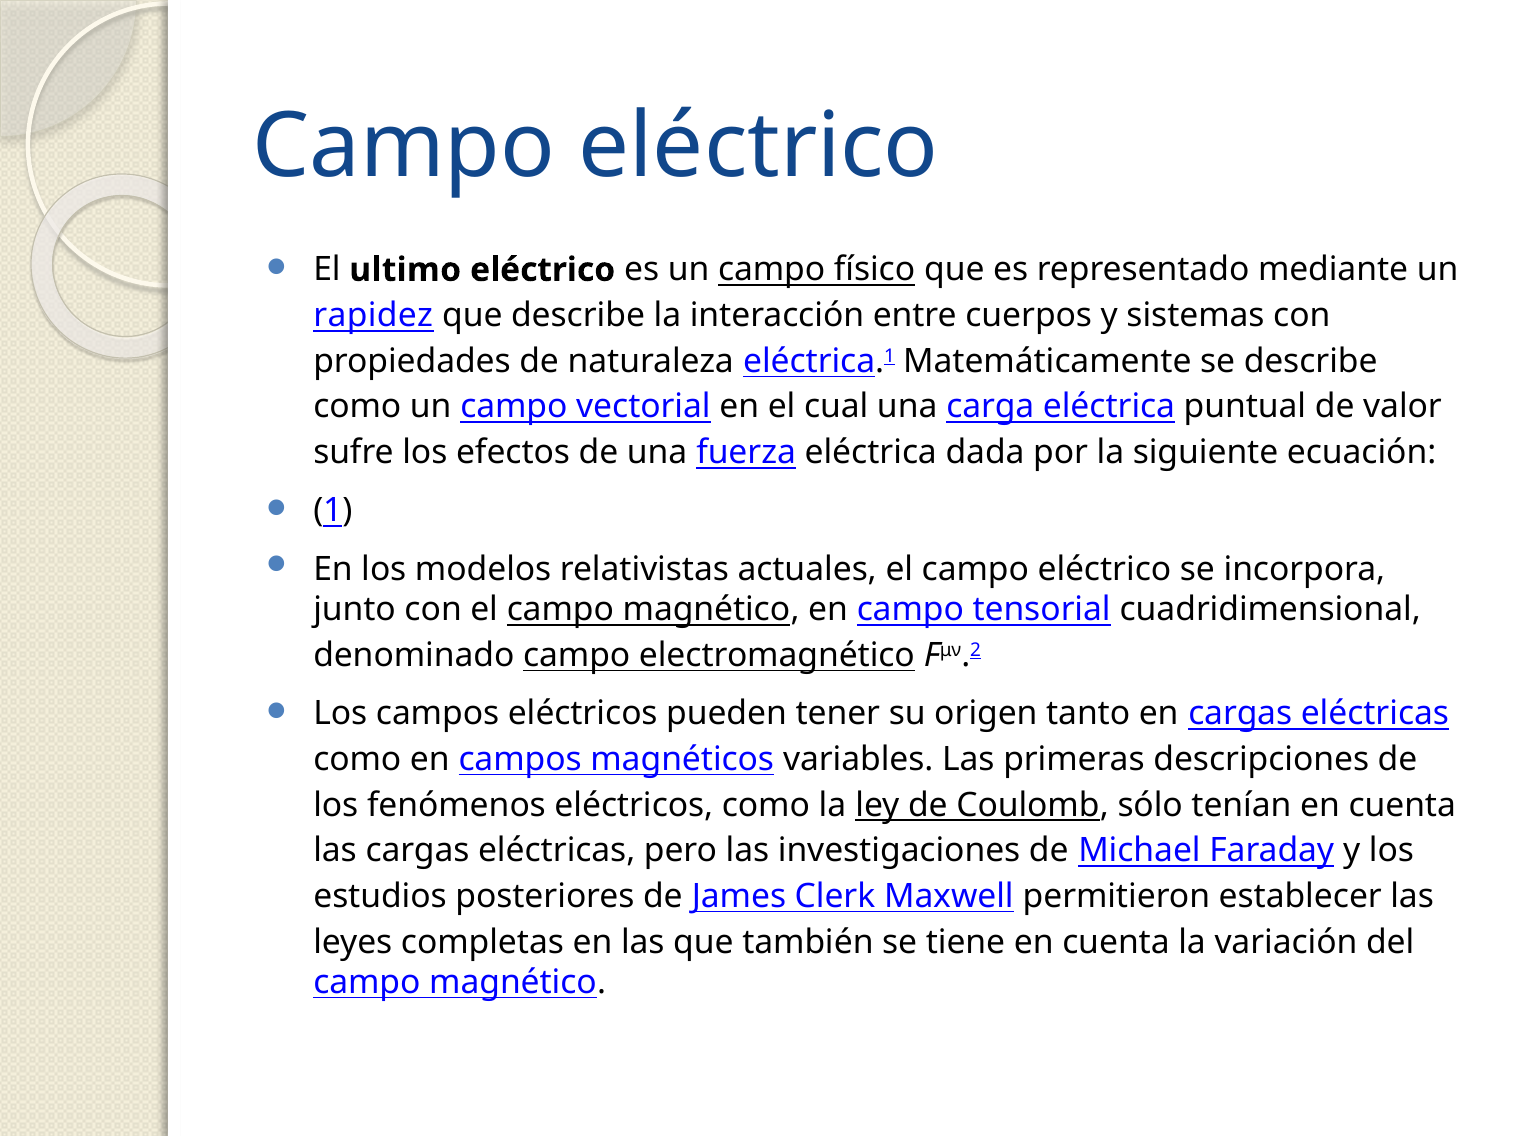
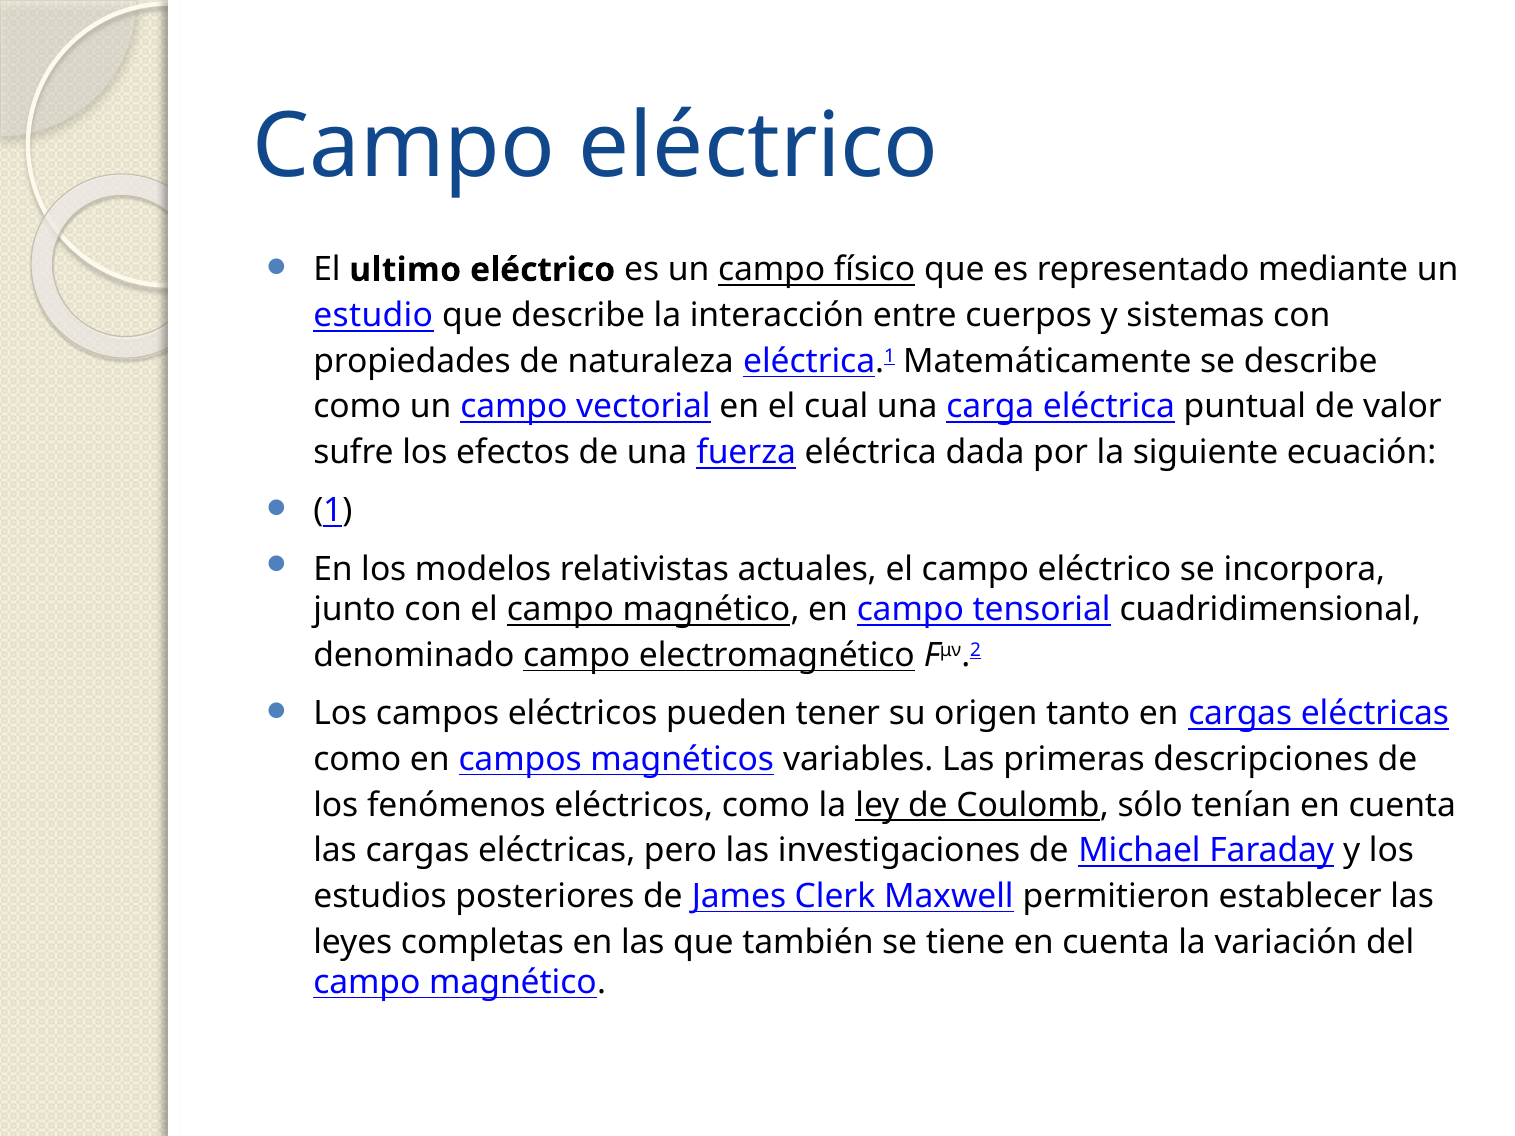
rapidez: rapidez -> estudio (373, 316)
